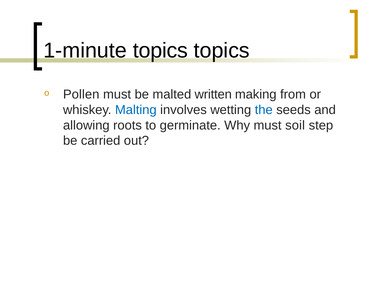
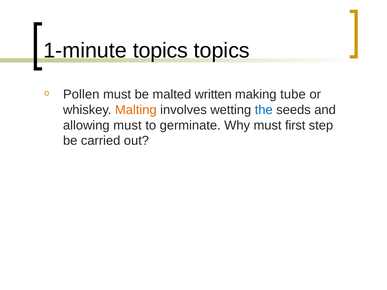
from: from -> tube (293, 94)
Malting colour: blue -> orange (136, 110)
allowing roots: roots -> must (127, 125)
soil: soil -> first (295, 125)
